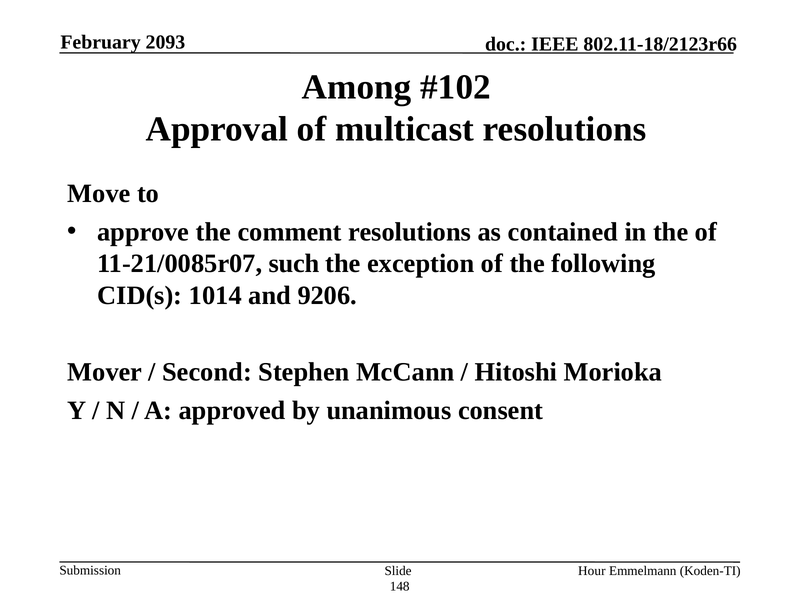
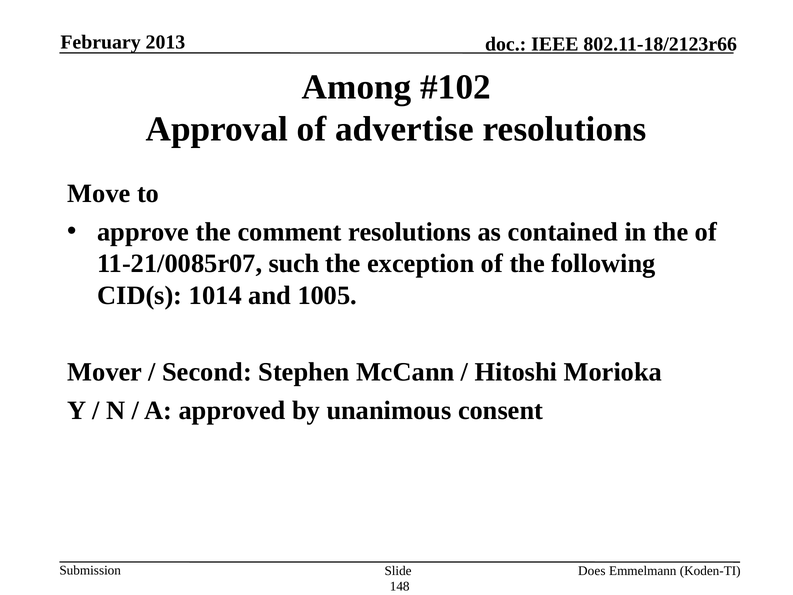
2093: 2093 -> 2013 (165, 42)
multicast: multicast -> advertise (404, 129)
9206: 9206 -> 1005 (327, 295)
Hour: Hour -> Does (592, 570)
